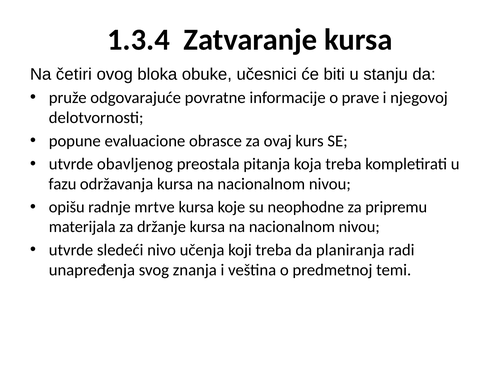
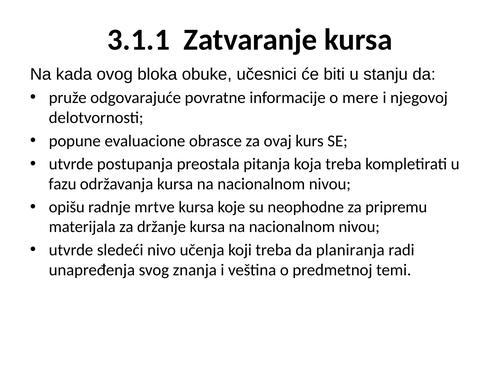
1.3.4: 1.3.4 -> 3.1.1 (138, 40)
četiri: četiri -> kada (74, 74)
prave: prave -> mere (360, 98)
obavljenog: obavljenog -> postupanja (135, 164)
